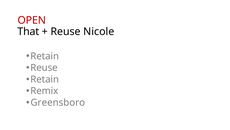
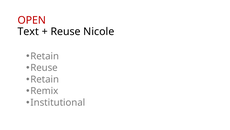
That: That -> Text (28, 31)
Greensboro: Greensboro -> Institutional (58, 102)
